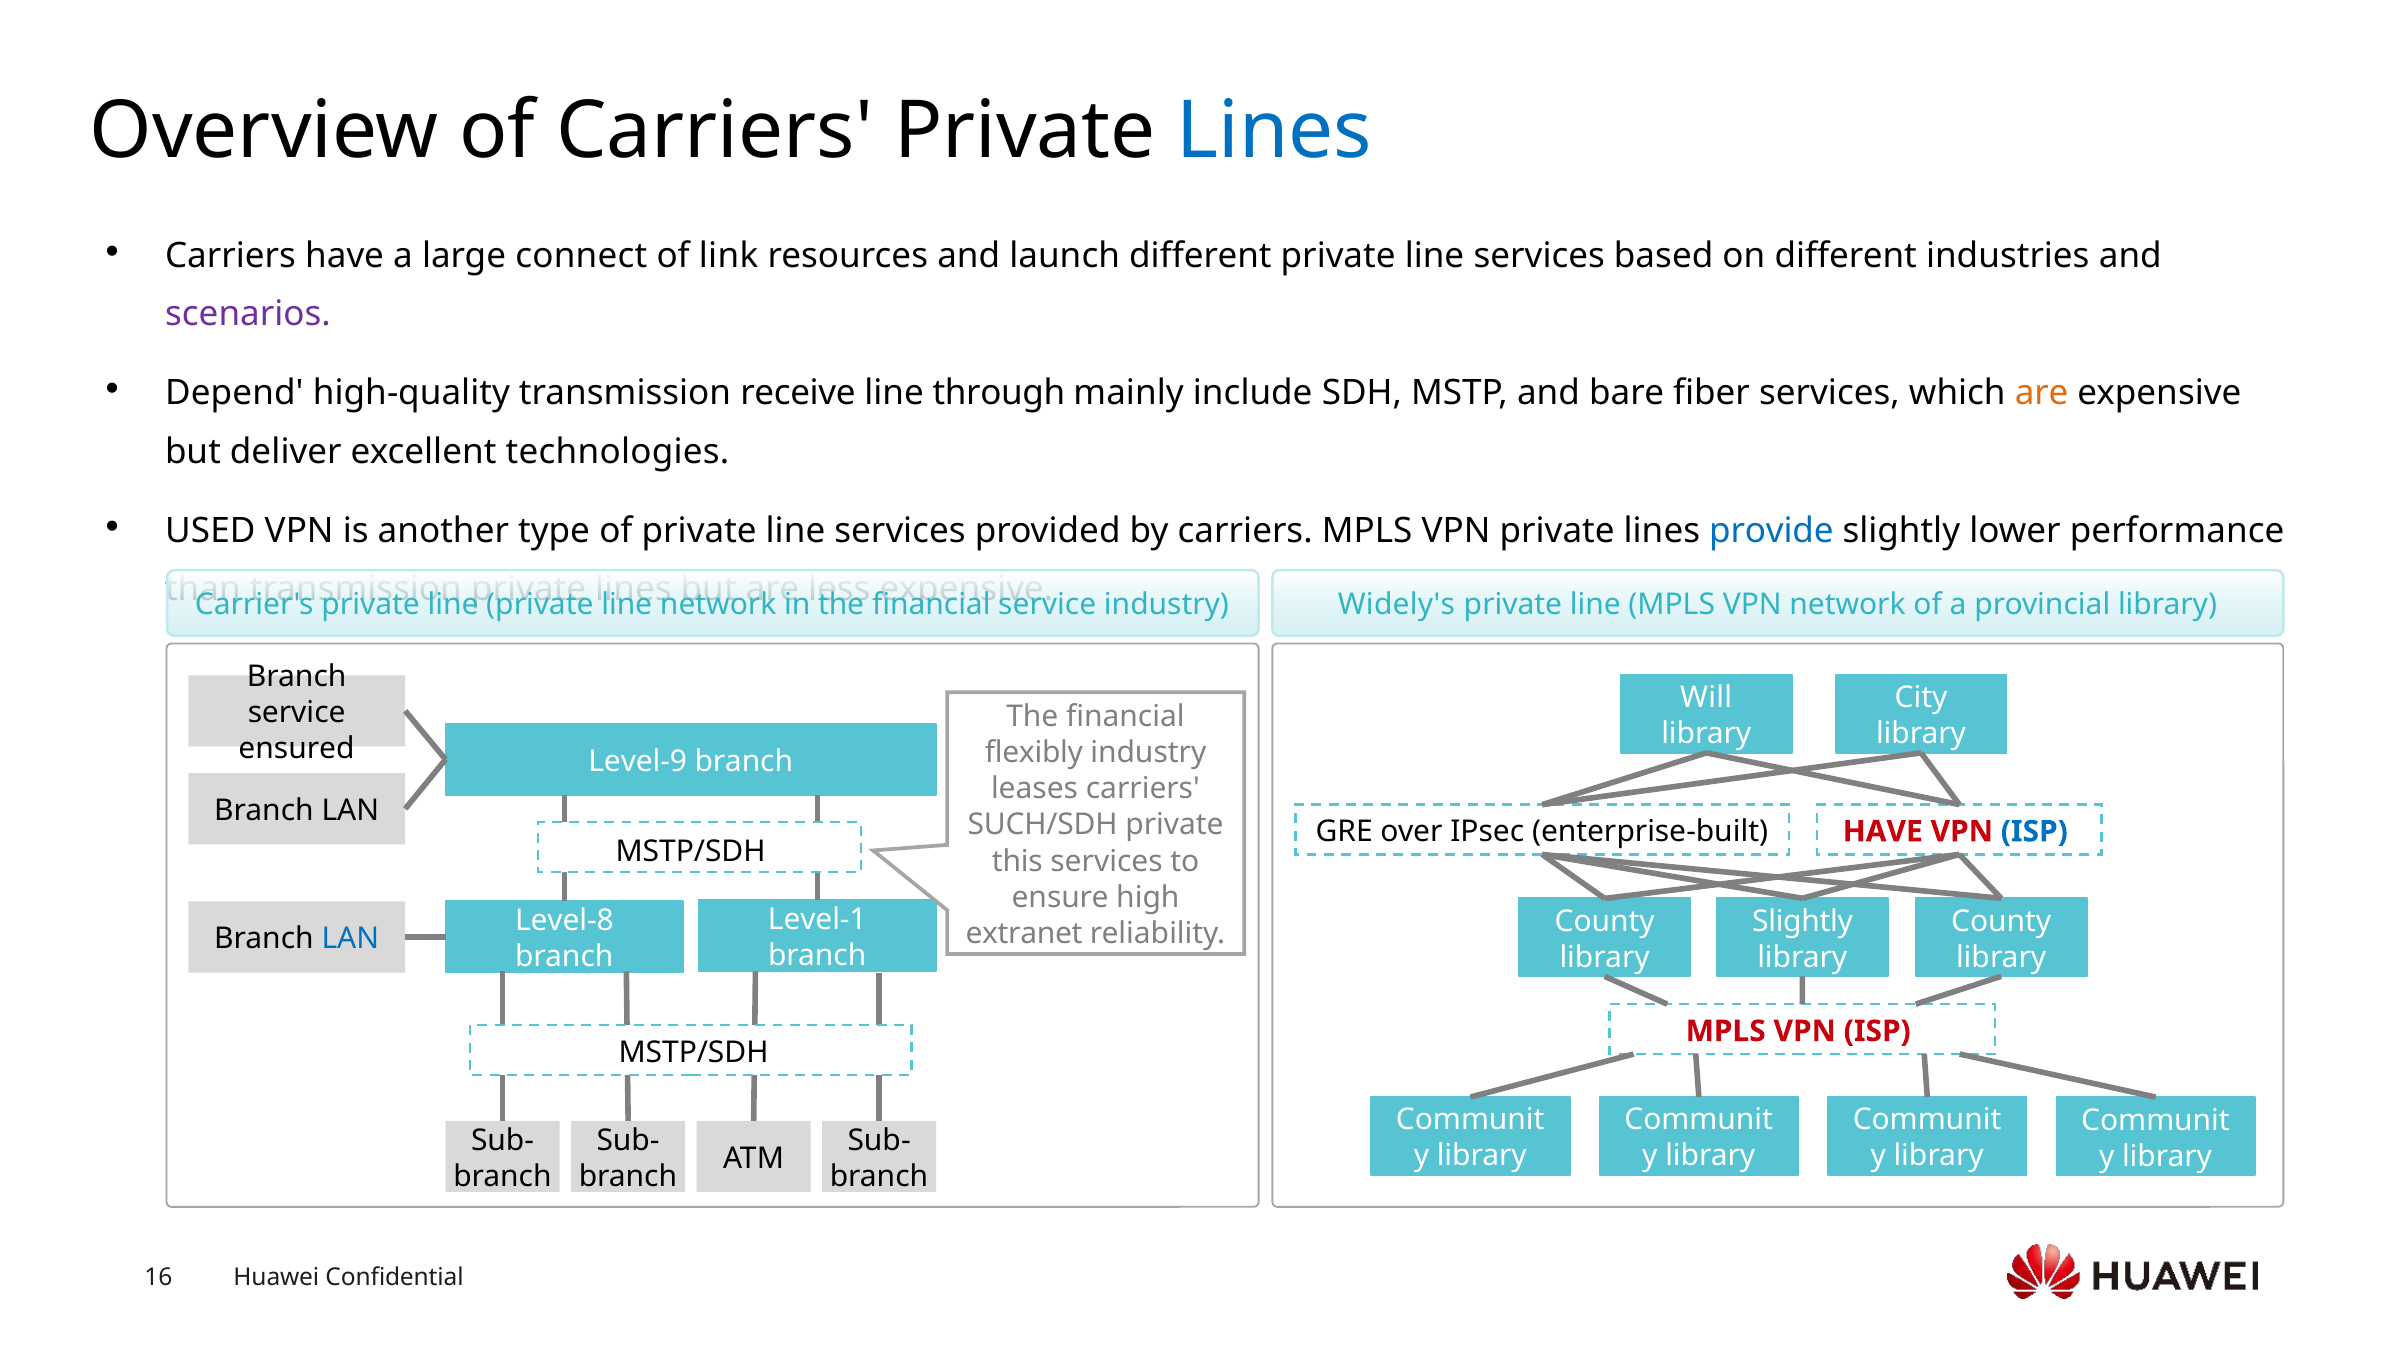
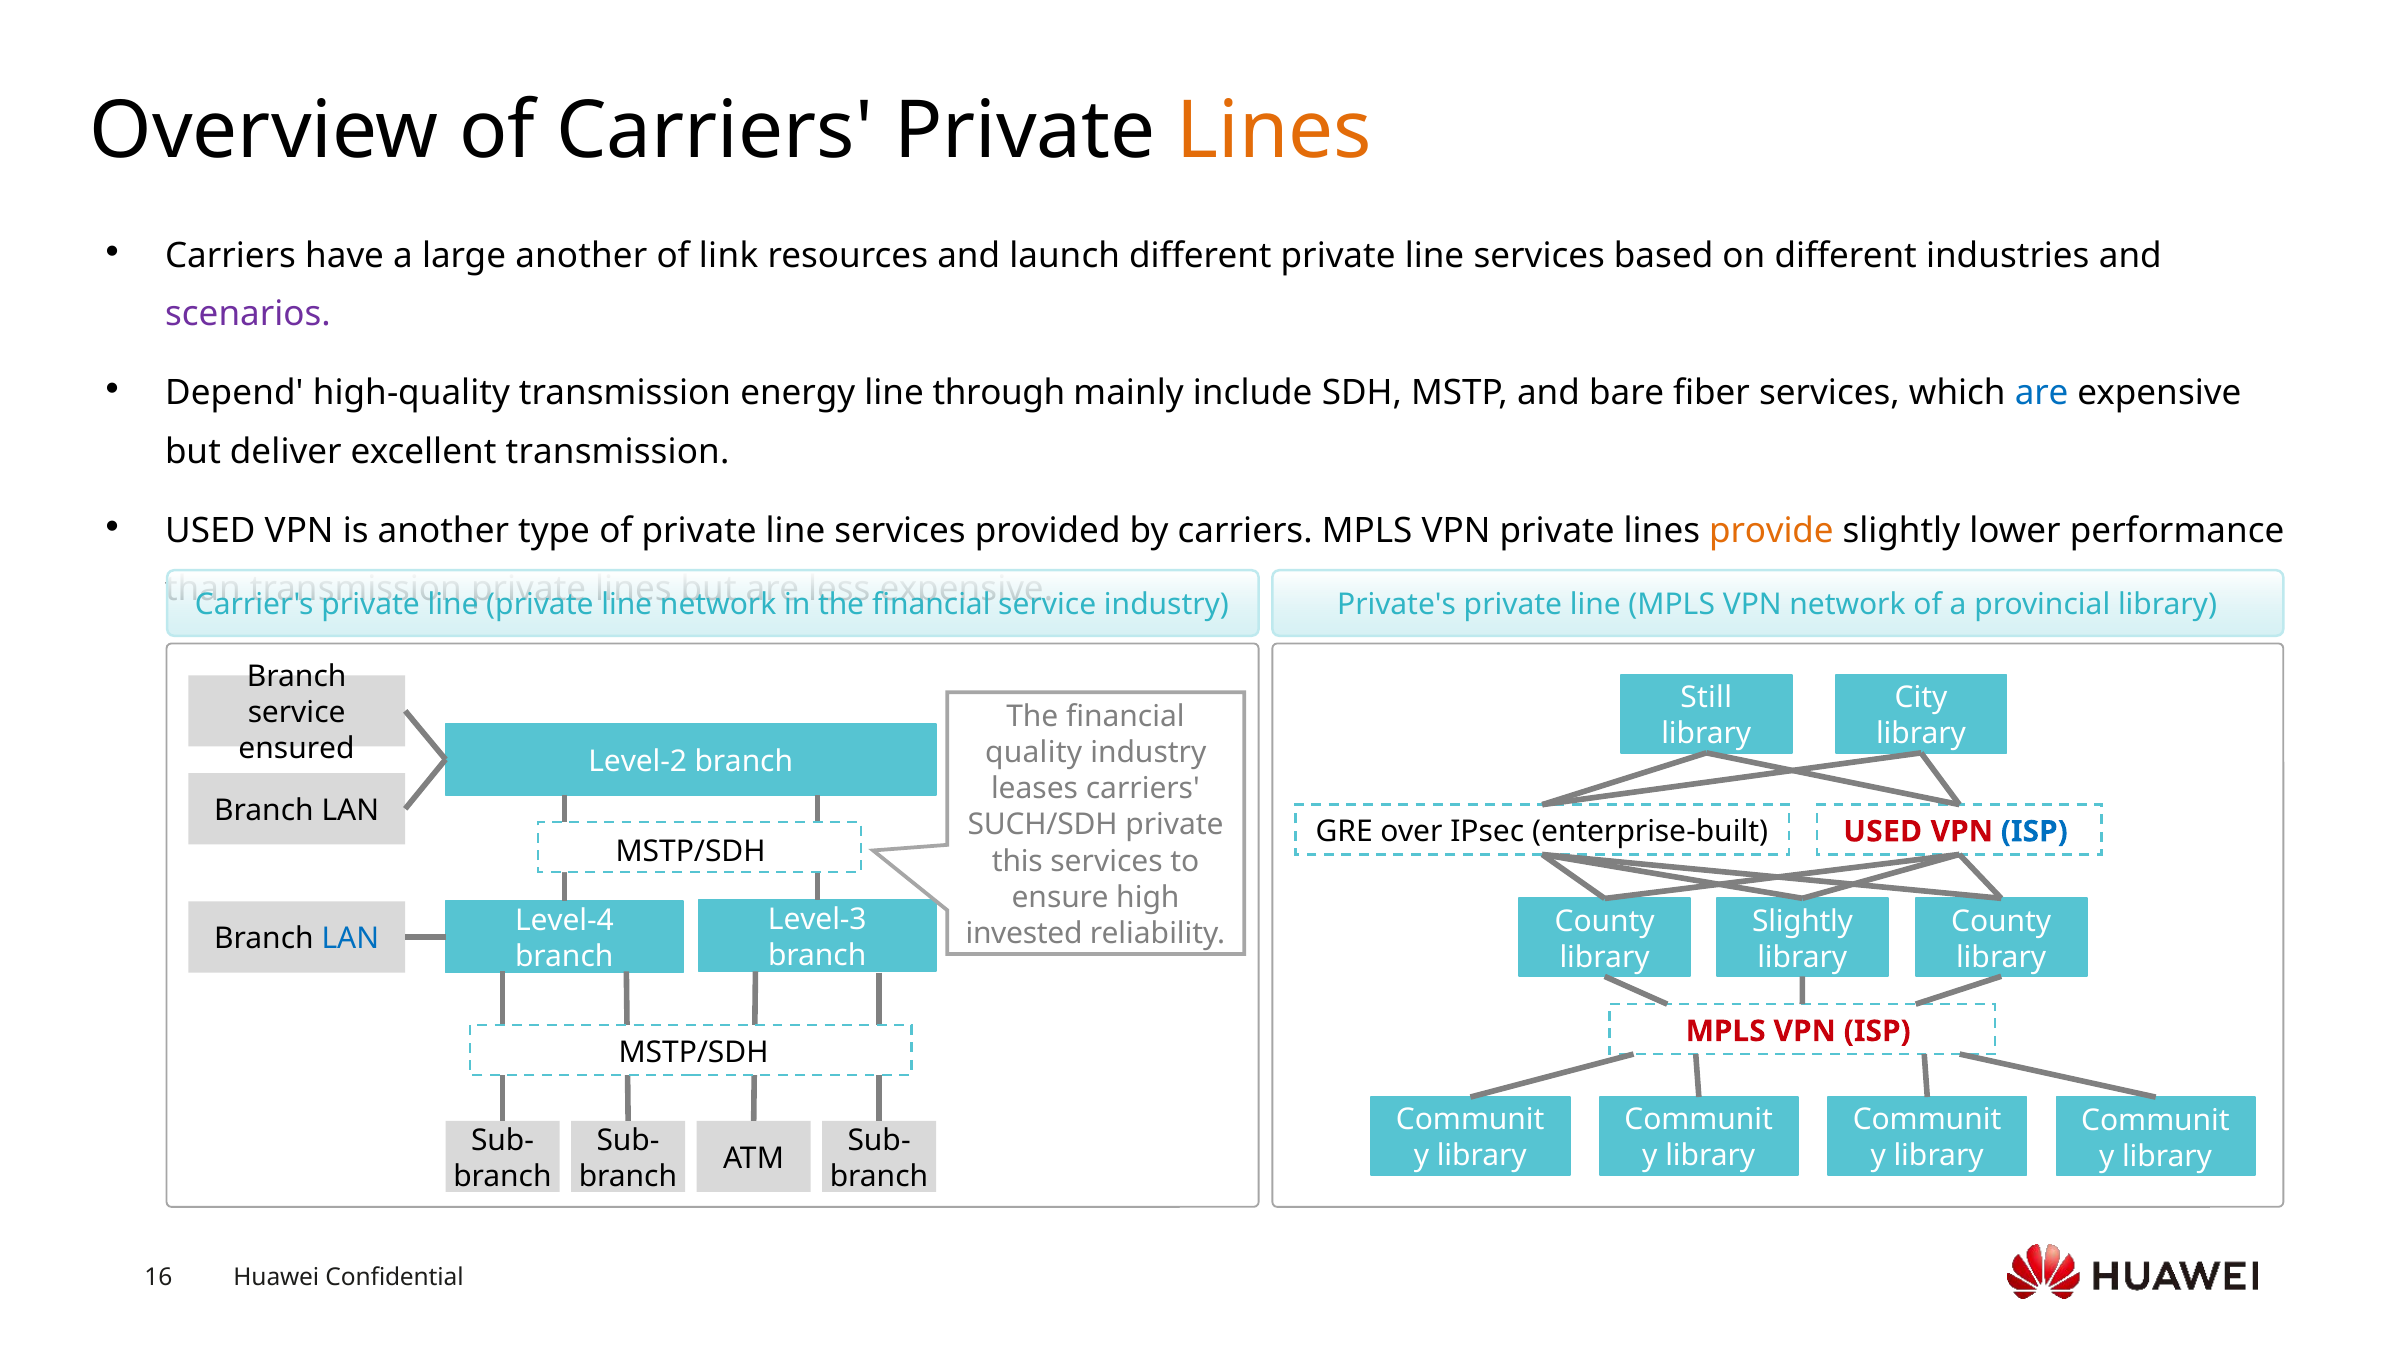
Lines colour: blue -> orange (1274, 131)
large connect: connect -> another (581, 255)
receive: receive -> energy (798, 393)
are colour: orange -> blue (2042, 393)
excellent technologies: technologies -> transmission (618, 452)
provide colour: blue -> orange (1771, 530)
Widely's: Widely's -> Private's (1397, 605)
Will: Will -> Still (1706, 698)
flexibly: flexibly -> quality (1034, 753)
Level-9: Level-9 -> Level-2 (638, 761)
enterprise-built HAVE: HAVE -> USED (1883, 831)
Level-1: Level-1 -> Level-3 (817, 920)
Level-8: Level-8 -> Level-4 (564, 921)
extranet: extranet -> invested (1024, 933)
